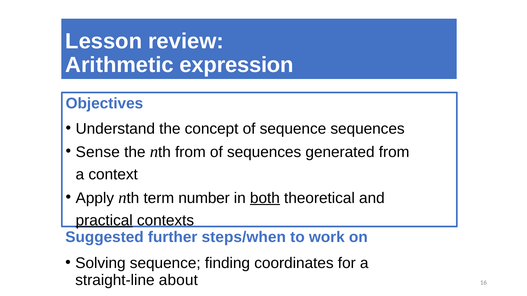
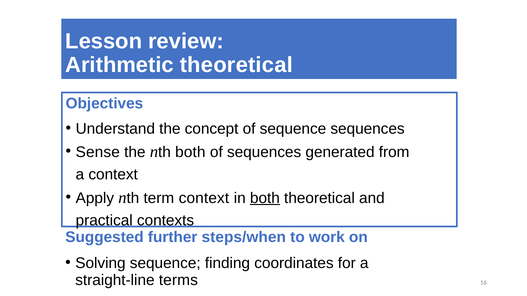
Arithmetic expression: expression -> theoretical (236, 65)
nth from: from -> both (190, 152)
term number: number -> context (204, 198)
practical underline: present -> none (104, 221)
about: about -> terms (178, 280)
